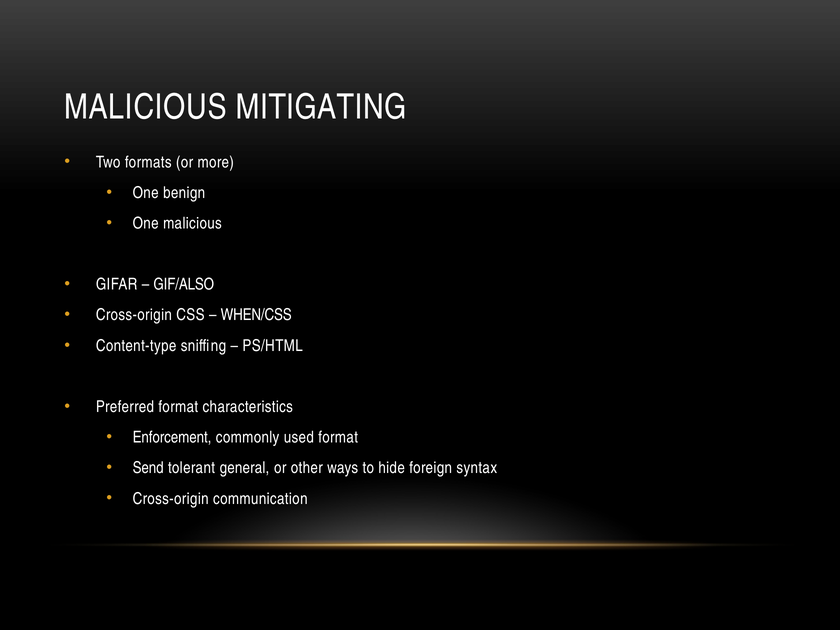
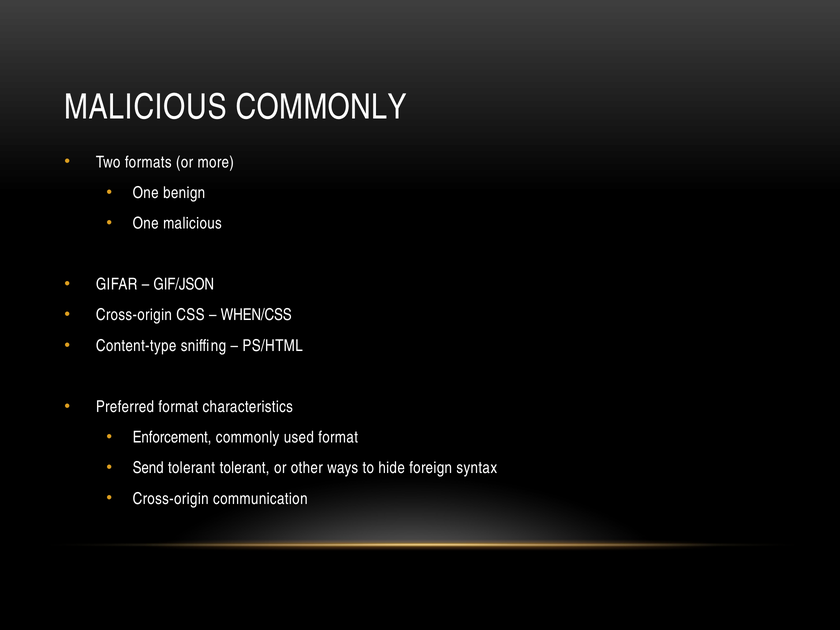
MALICIOUS MITIGATING: MITIGATING -> COMMONLY (321, 107)
GIF/ALSO: GIF/ALSO -> GIF/JSON (184, 285)
tolerant general: general -> tolerant (245, 468)
